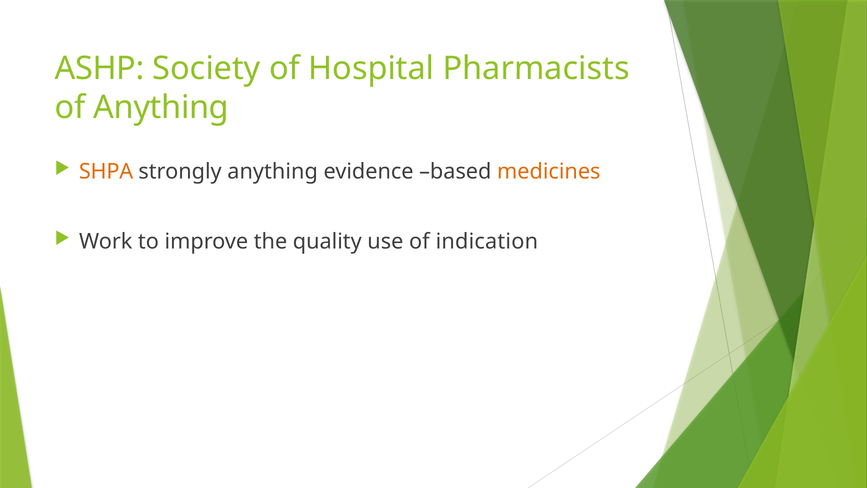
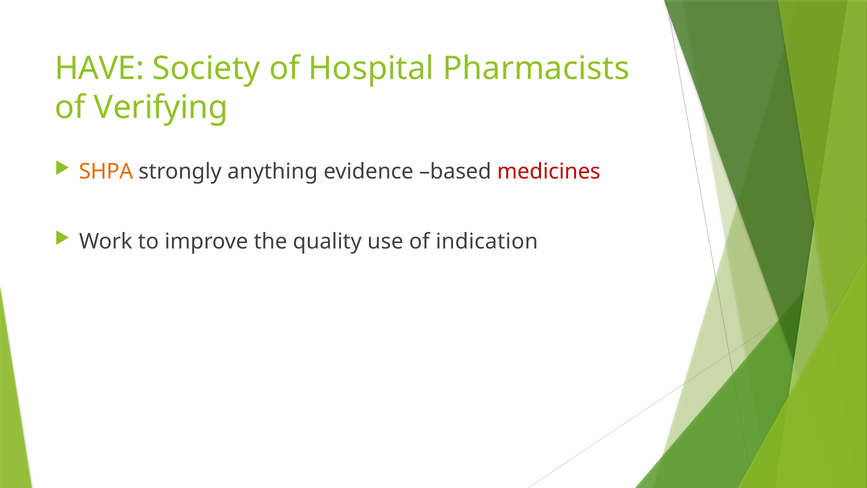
ASHP: ASHP -> HAVE (100, 68)
of Anything: Anything -> Verifying (161, 107)
medicines colour: orange -> red (549, 171)
